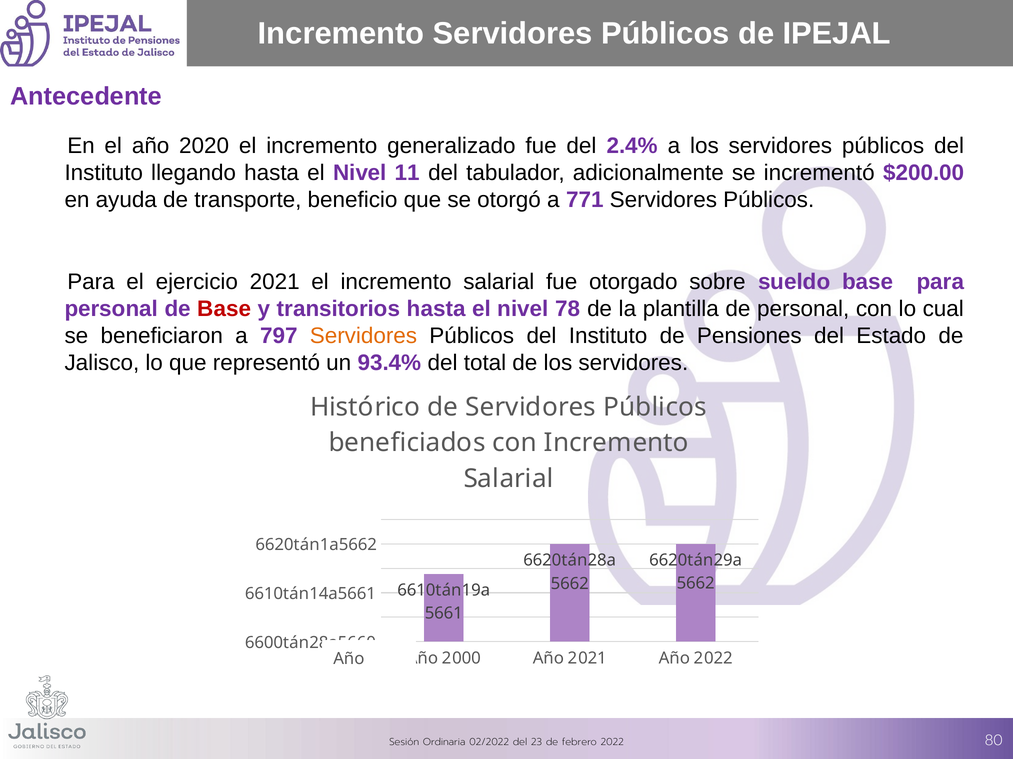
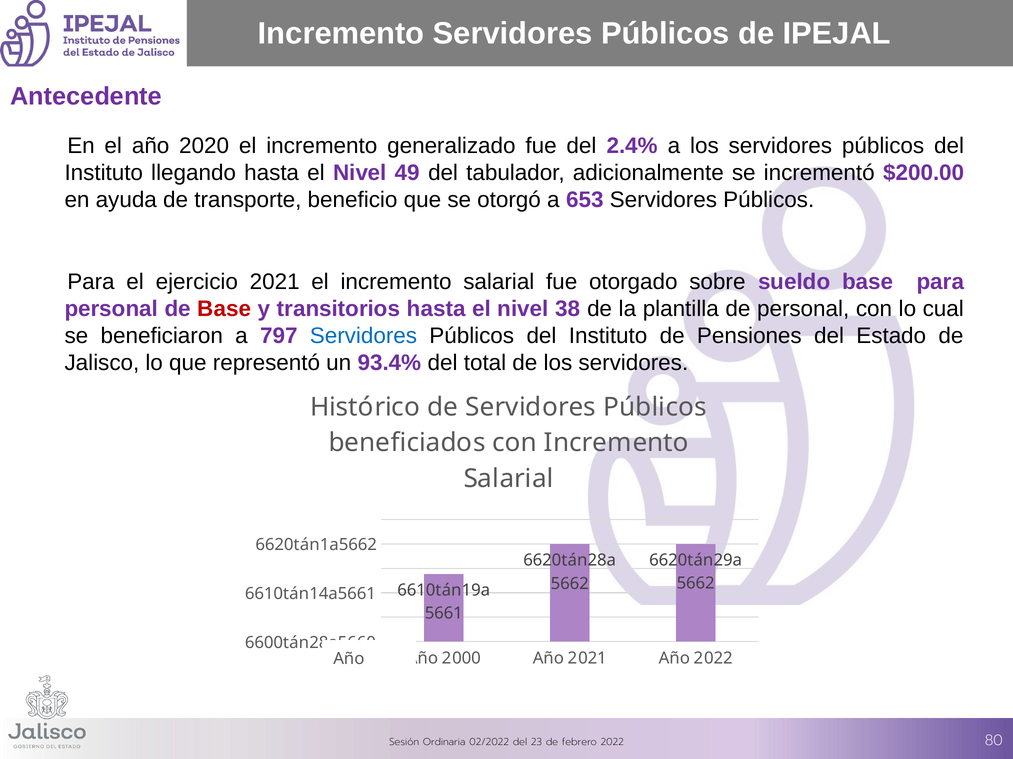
11: 11 -> 49 (407, 173)
771: 771 -> 653 (585, 200)
78: 78 -> 38 (568, 309)
Servidores colour: orange -> blue (363, 336)
